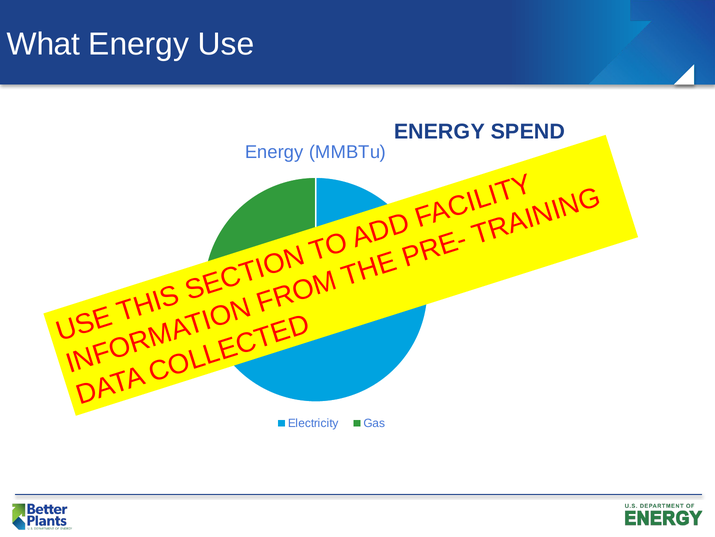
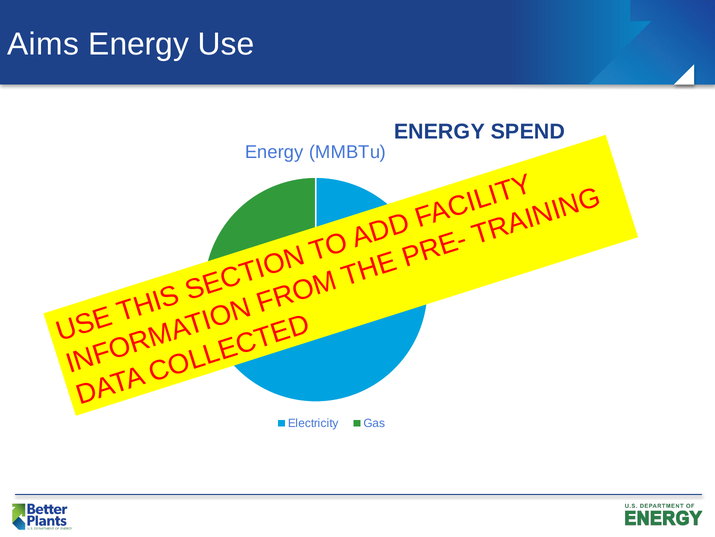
What: What -> Aims (43, 44)
